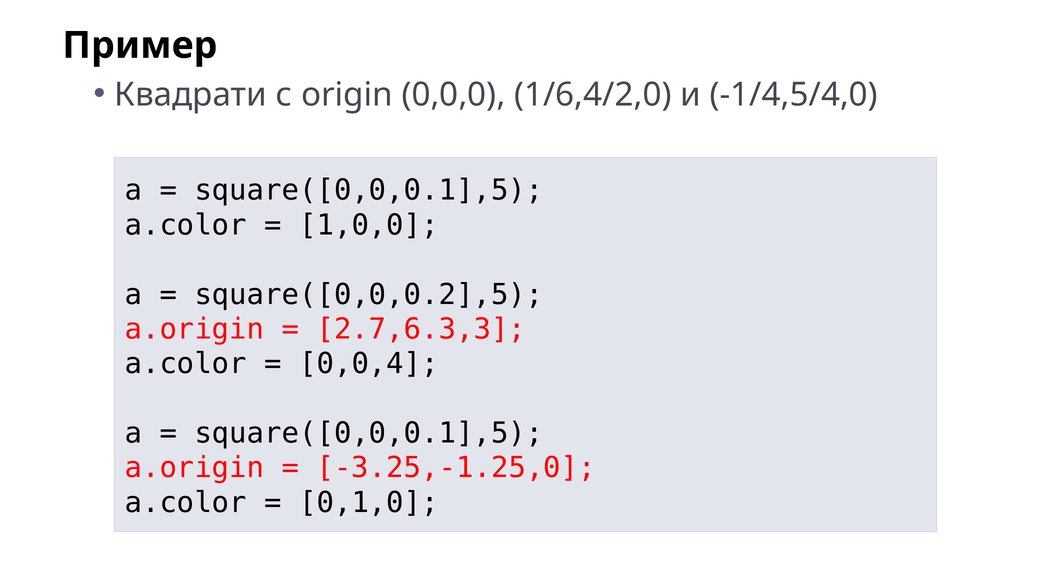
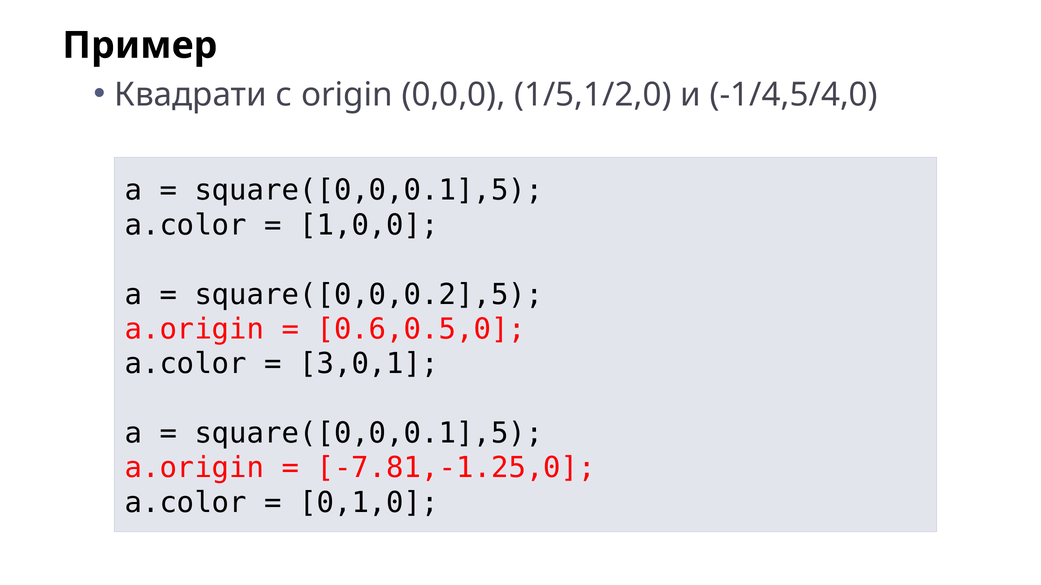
1/6,4/2,0: 1/6,4/2,0 -> 1/5,1/2,0 (593, 95)
2.7,6.3,3: 2.7,6.3,3 -> 0.6,0.5,0 (421, 329)
0,0,4: 0,0,4 -> 3,0,1 (369, 364)
-3.25,-1.25,0: -3.25,-1.25,0 -> -7.81,-1.25,0 (456, 468)
